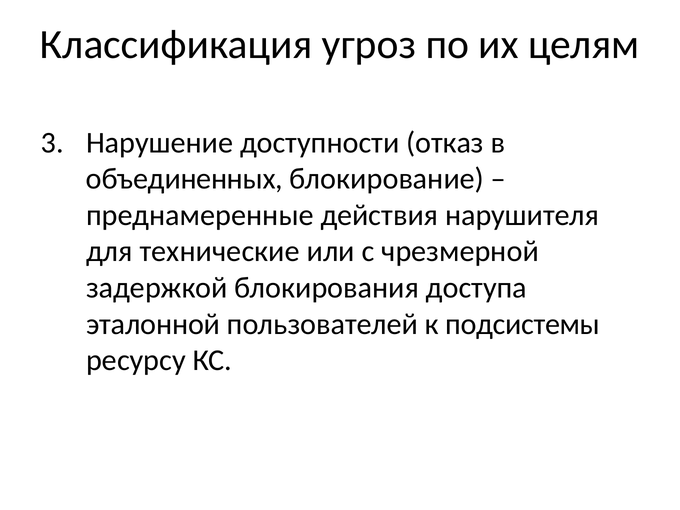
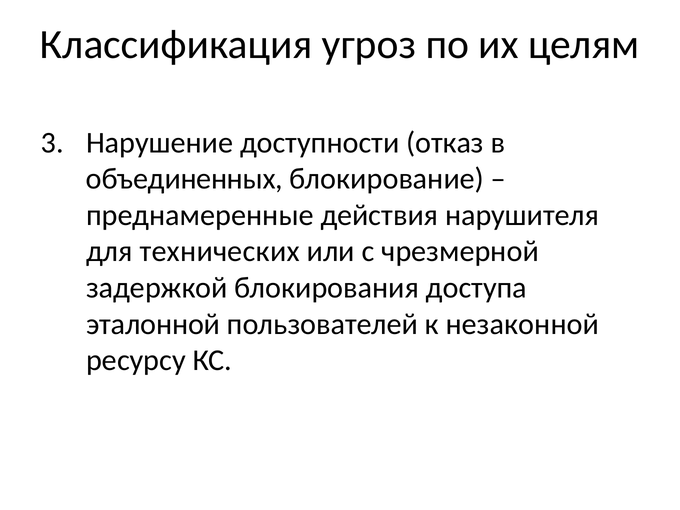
технические: технические -> технических (220, 251)
подсистемы: подсистемы -> незаконной (522, 324)
